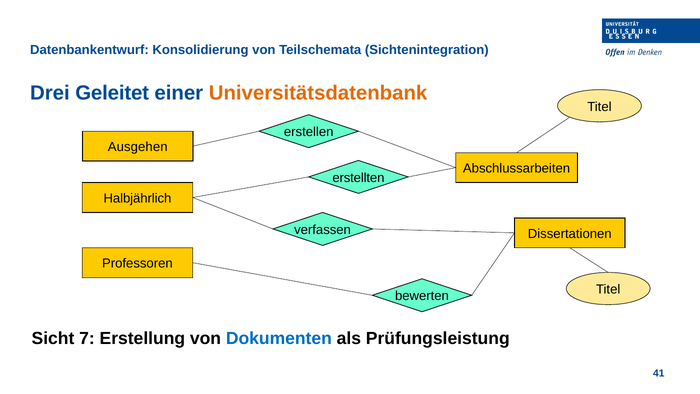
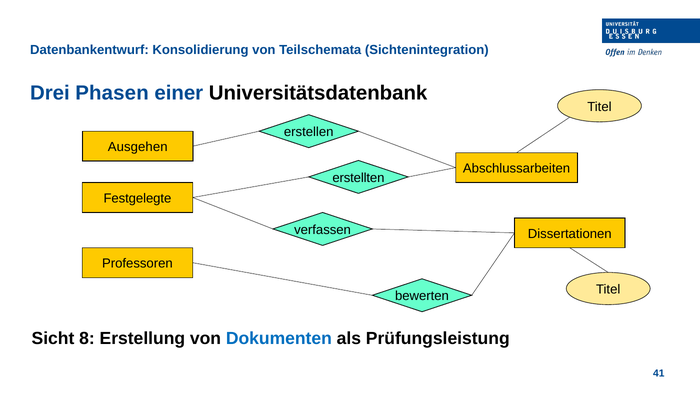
Geleitet: Geleitet -> Phasen (112, 93)
Universitätsdatenbank colour: orange -> black (318, 93)
Halbjährlich: Halbjährlich -> Festgelegte (137, 198)
7: 7 -> 8 (87, 338)
